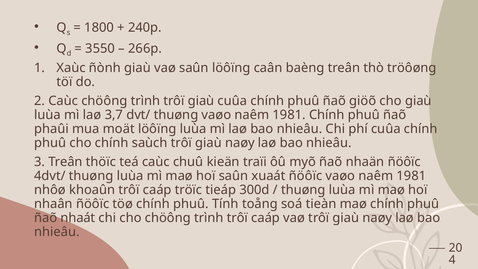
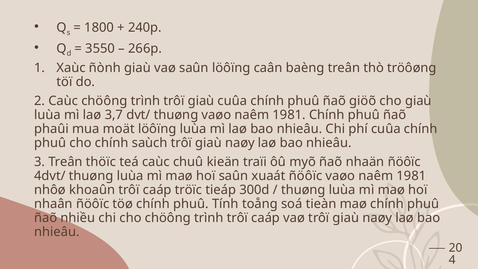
nhaát: nhaát -> nhiều (78, 218)
